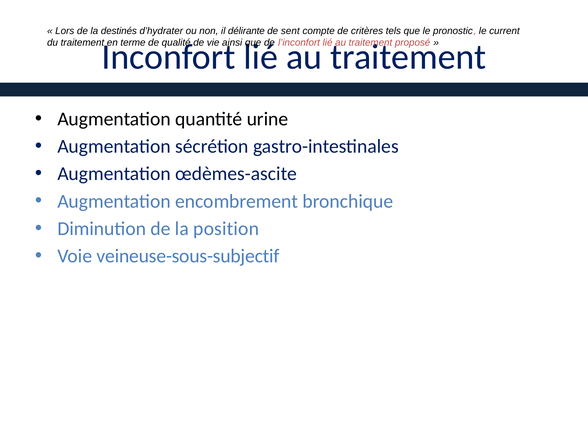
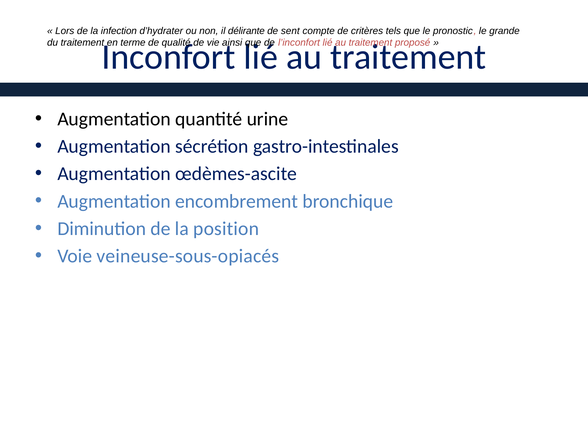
destinés: destinés -> infection (119, 31)
current: current -> grande (504, 31)
veineuse-sous-subjectif: veineuse-sous-subjectif -> veineuse-sous-opiacés (188, 256)
